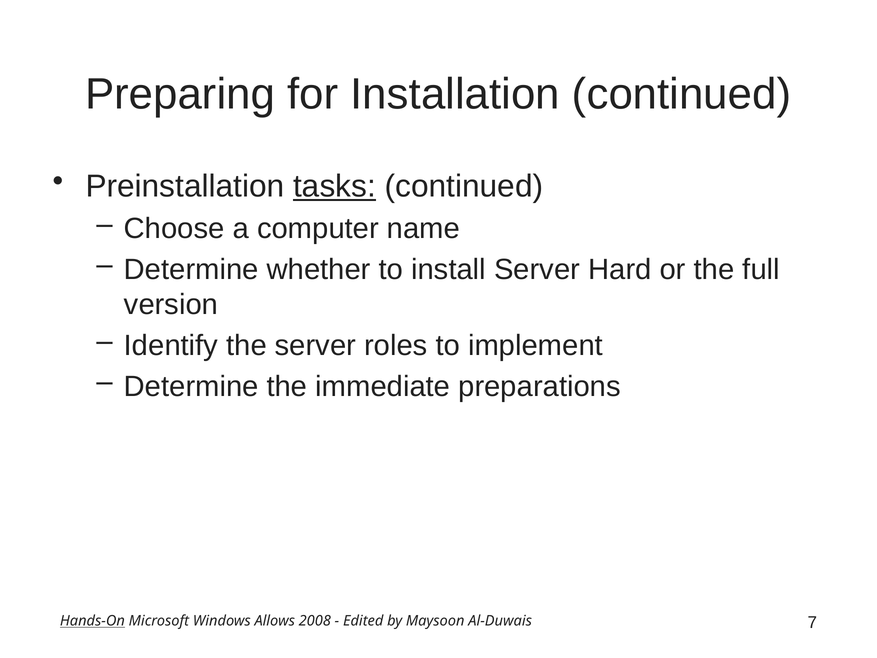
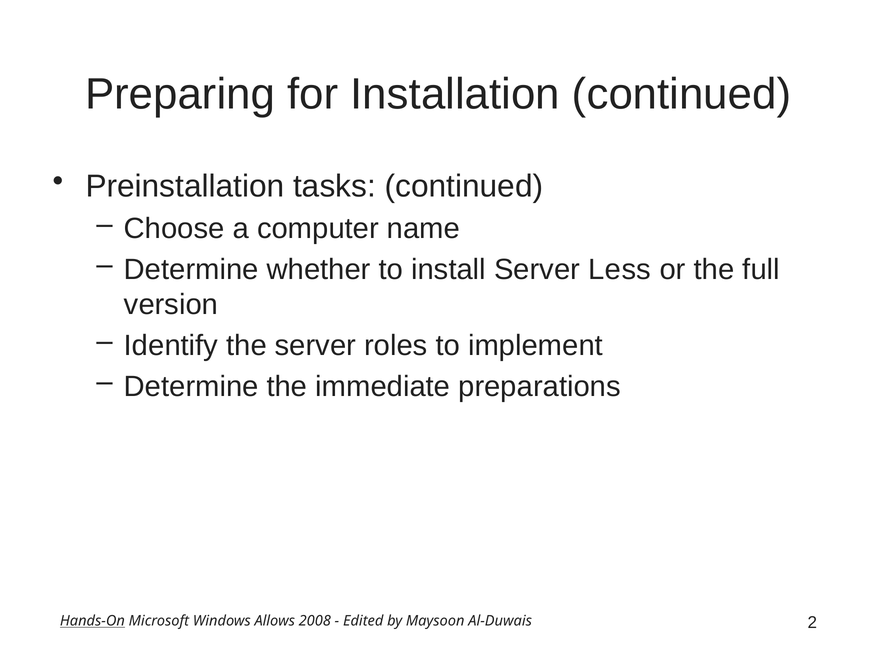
tasks underline: present -> none (335, 186)
Hard: Hard -> Less (620, 270)
7: 7 -> 2 (812, 622)
